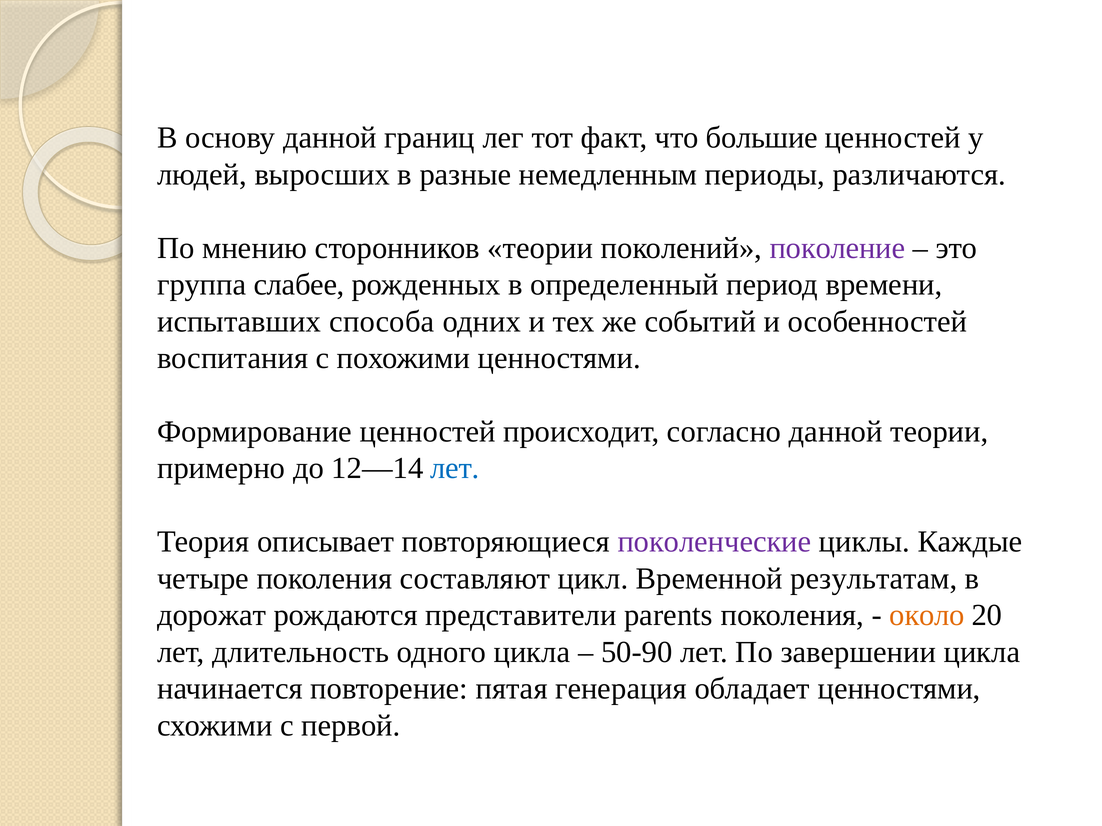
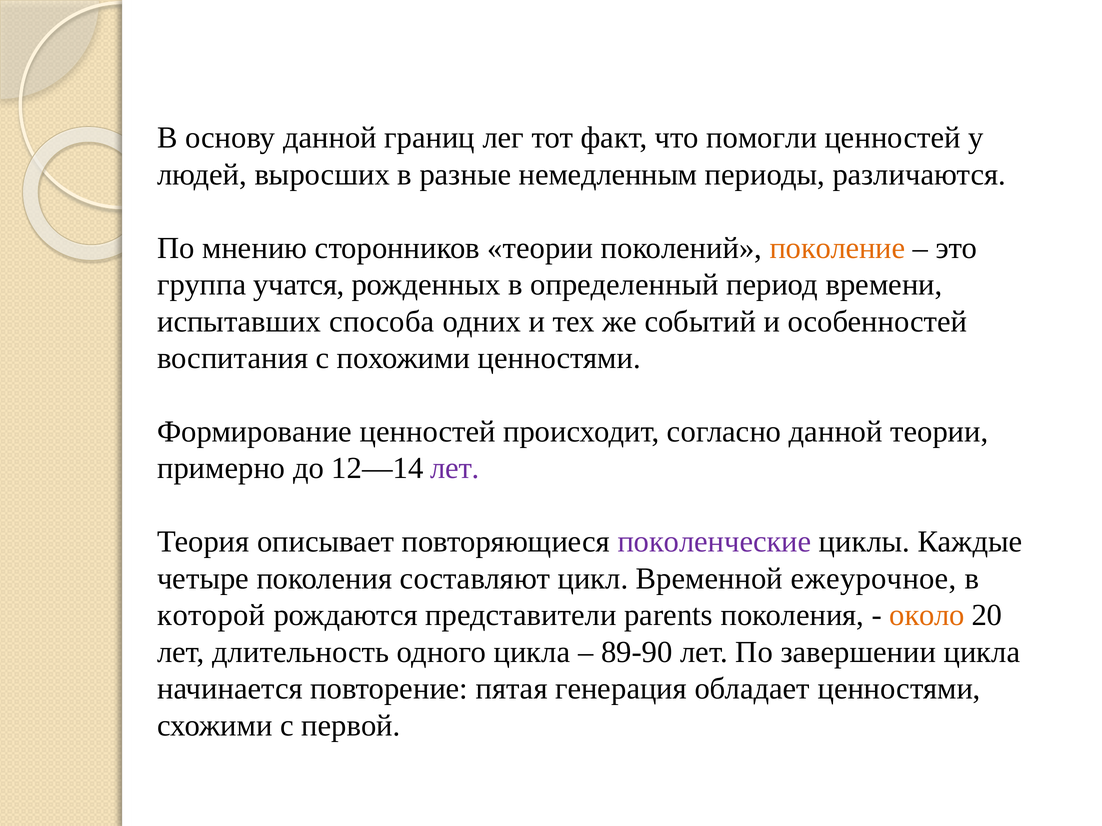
большие: большие -> помогли (762, 138)
поколение colour: purple -> orange (837, 248)
слабее: слабее -> учатся (299, 285)
лет colour: blue -> purple (455, 469)
результатам: результатам -> ежеурочное (874, 579)
дорожат: дорожат -> которой (211, 616)
50-90: 50-90 -> 89-90 (637, 652)
